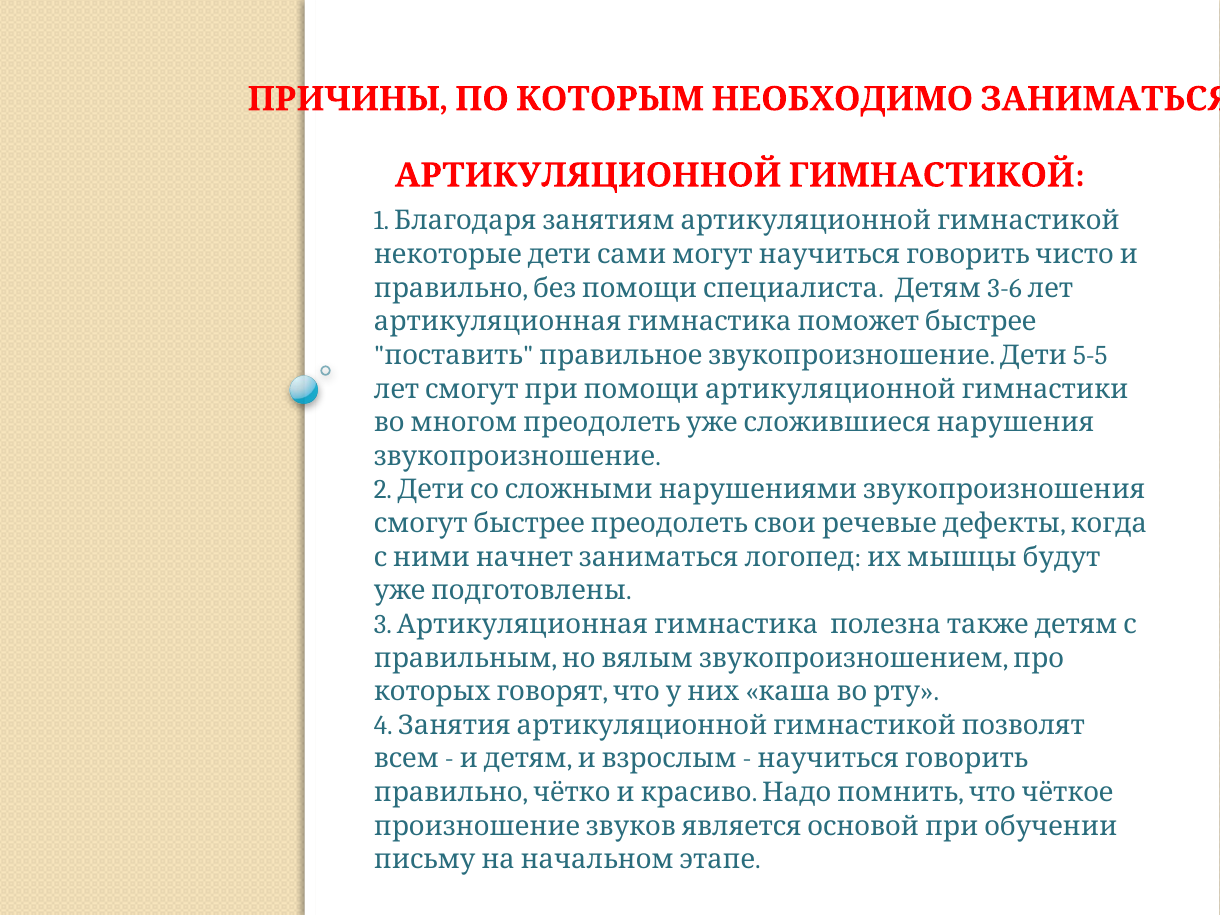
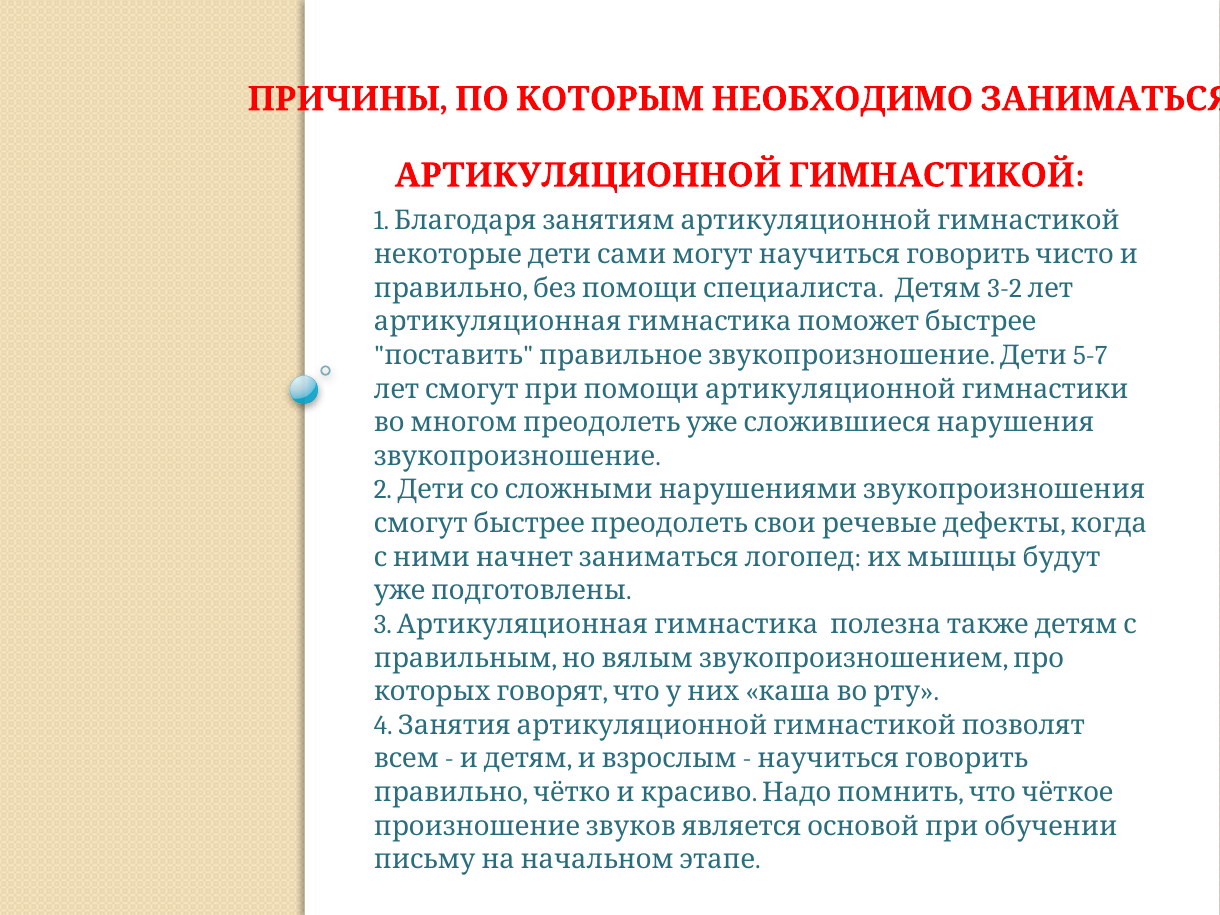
3-6: 3-6 -> 3-2 (1005, 288)
5-5: 5-5 -> 5-7 (1090, 355)
